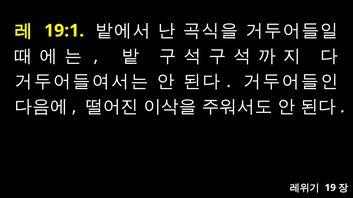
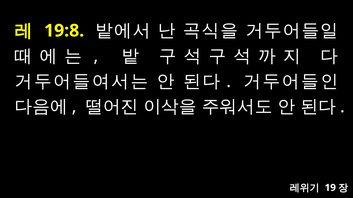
19:1: 19:1 -> 19:8 (64, 31)
